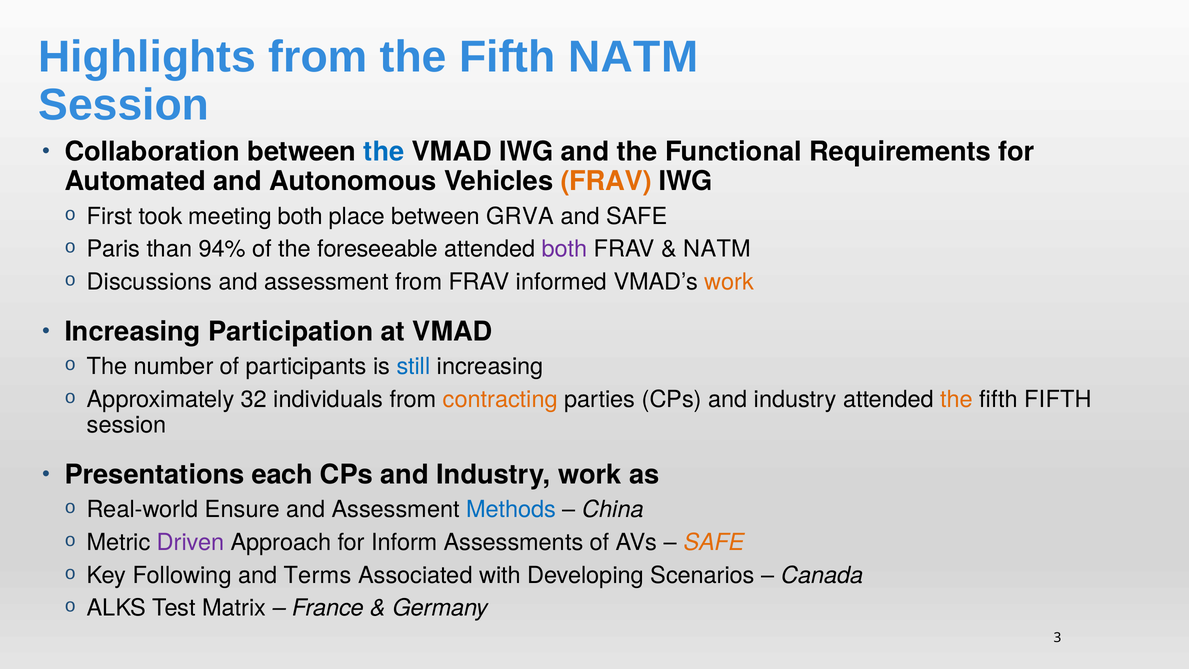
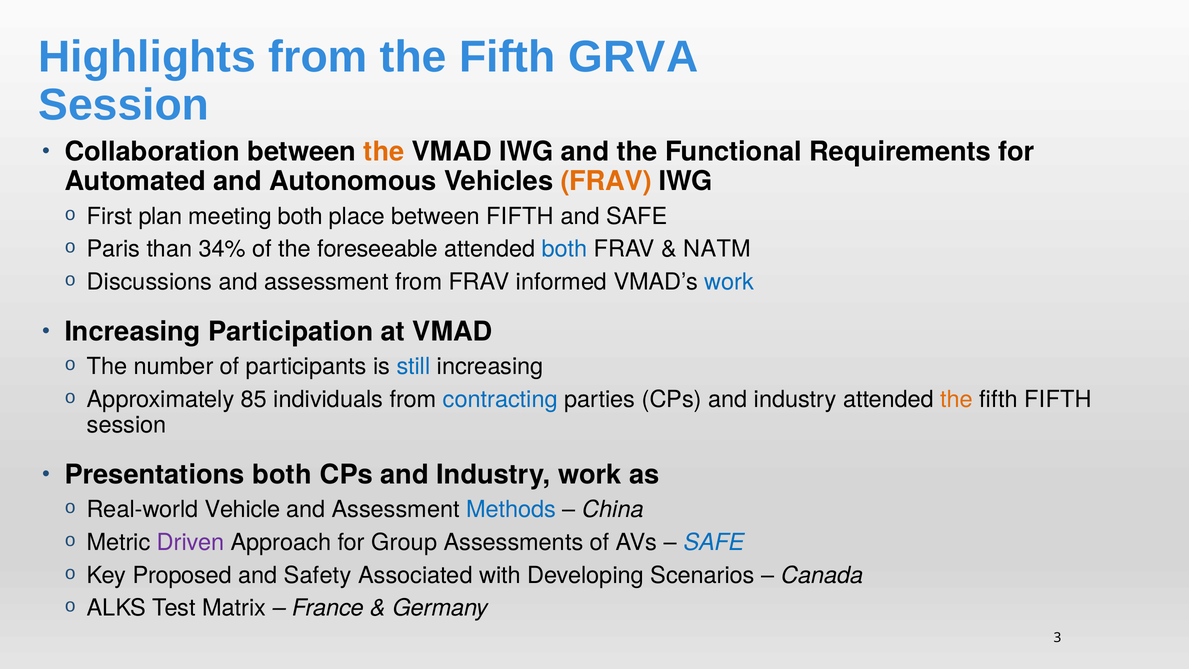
Fifth NATM: NATM -> GRVA (633, 57)
the colour: blue -> orange (384, 152)
took: took -> plan (161, 216)
between GRVA: GRVA -> FIFTH (520, 216)
94%: 94% -> 34% (222, 249)
both colour: purple -> blue (565, 249)
work colour: orange -> blue (729, 282)
32: 32 -> 85 (254, 400)
contracting colour: orange -> blue (500, 400)
Presentations each: each -> both (282, 475)
Ensure: Ensure -> Vehicle (242, 510)
Inform: Inform -> Group (404, 542)
SAFE colour: orange -> blue (714, 542)
Following: Following -> Proposed (182, 575)
Terms: Terms -> Safety (318, 575)
